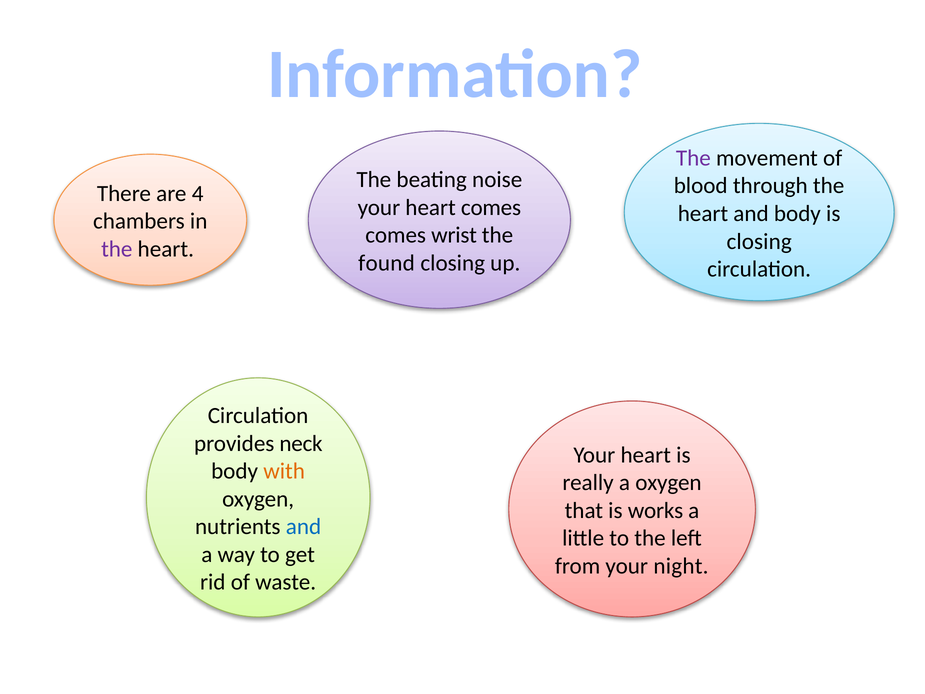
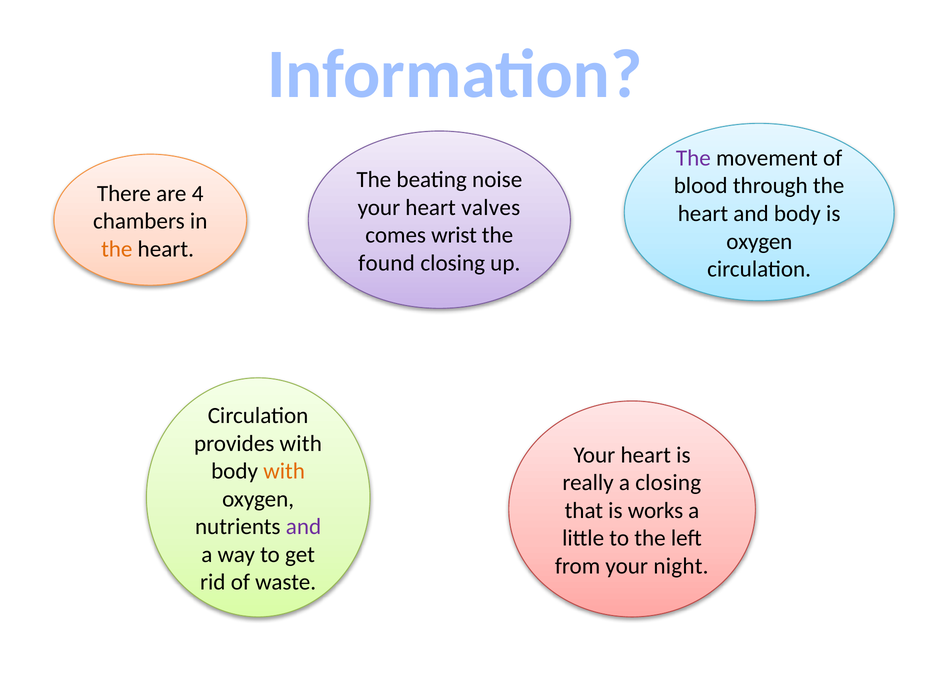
heart comes: comes -> valves (491, 207)
closing: closing -> oxygen (759, 241)
the colour: purple -> orange (117, 249)
provides neck: neck -> with (301, 443)
a oxygen: oxygen -> closing (668, 483)
and colour: blue -> purple (303, 527)
